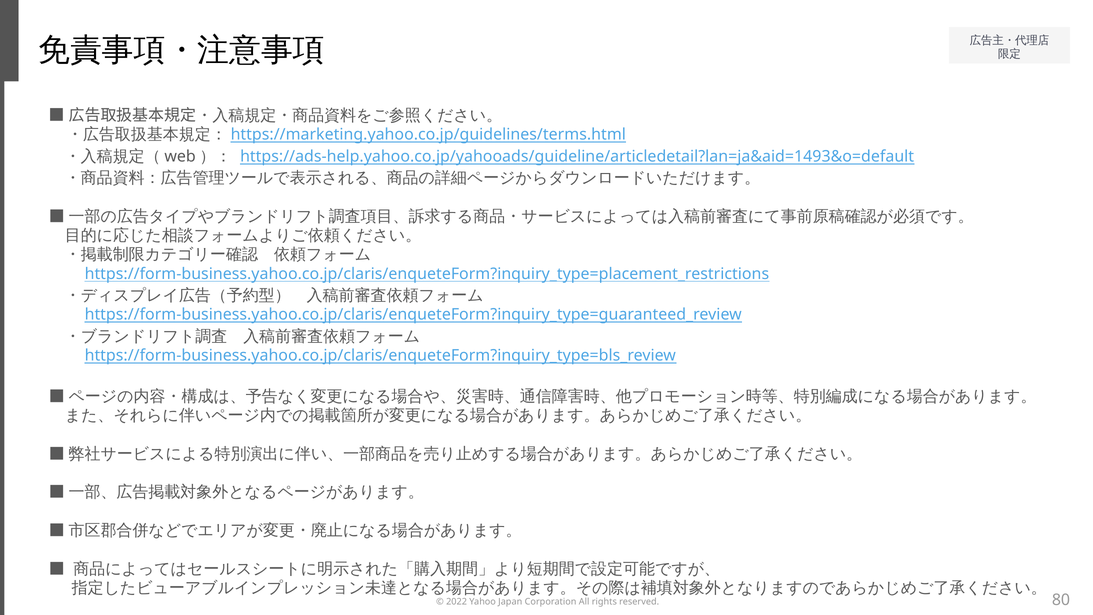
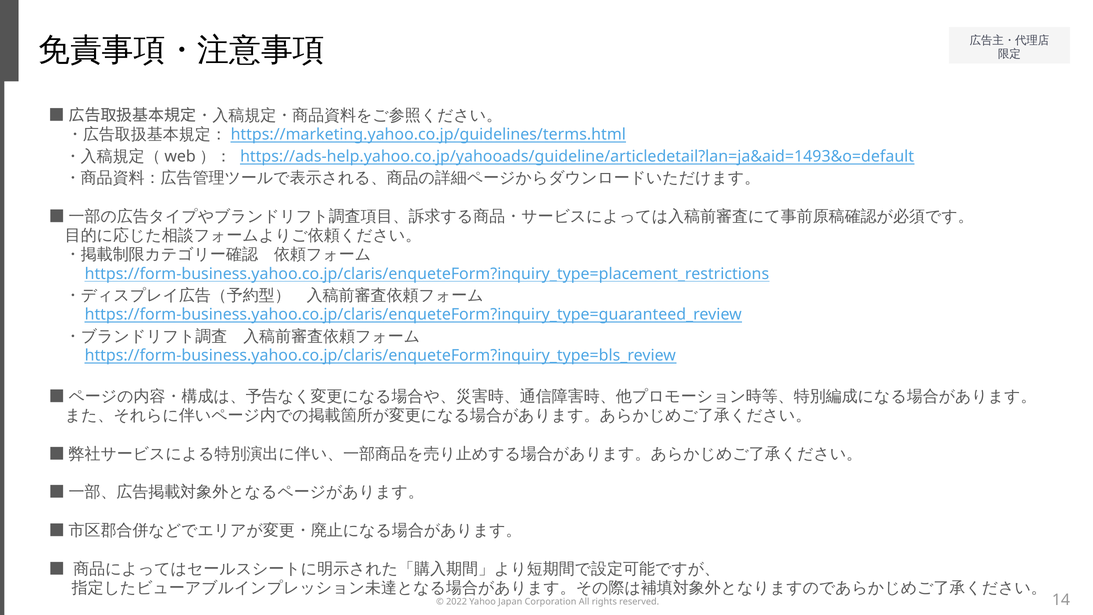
80: 80 -> 14 (1061, 600)
